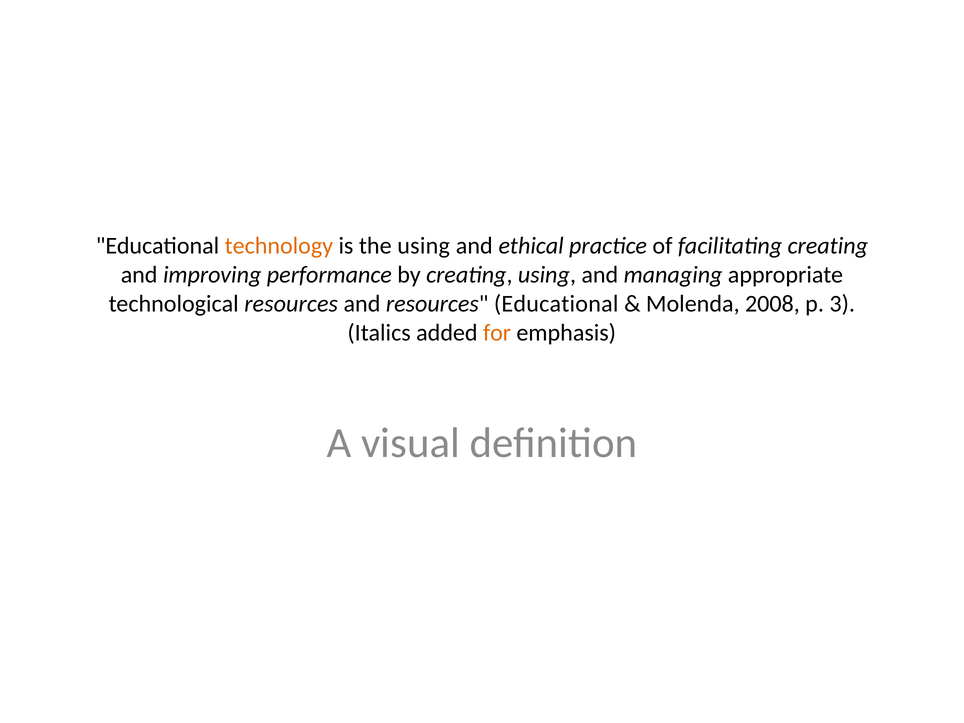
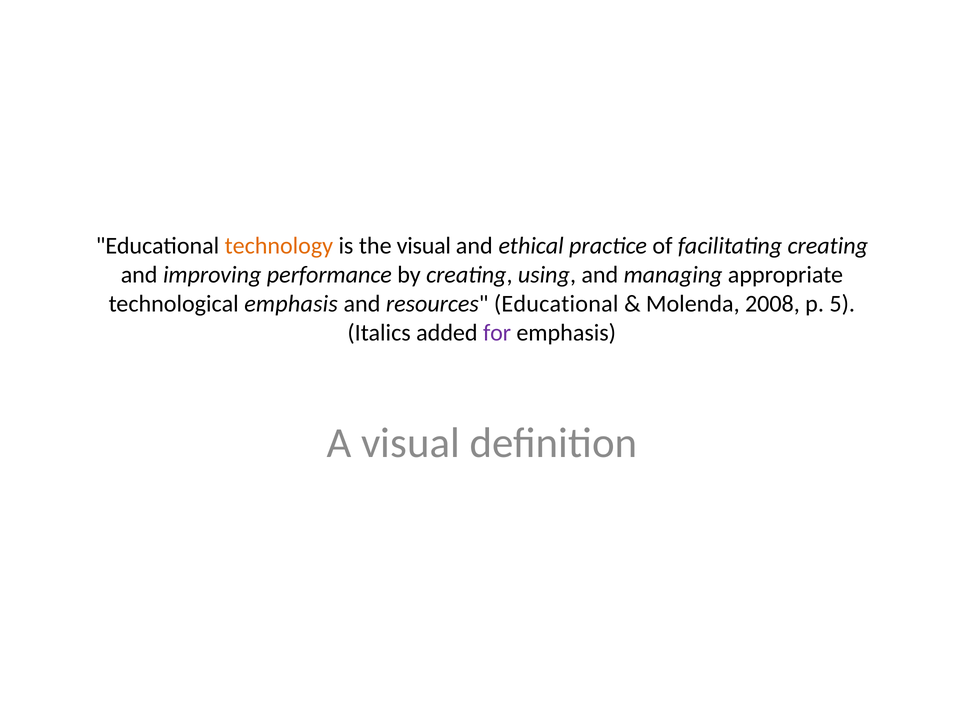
the using: using -> visual (424, 246)
technological resources: resources -> emphasis (291, 304)
3: 3 -> 5 (842, 304)
for colour: orange -> purple (497, 333)
